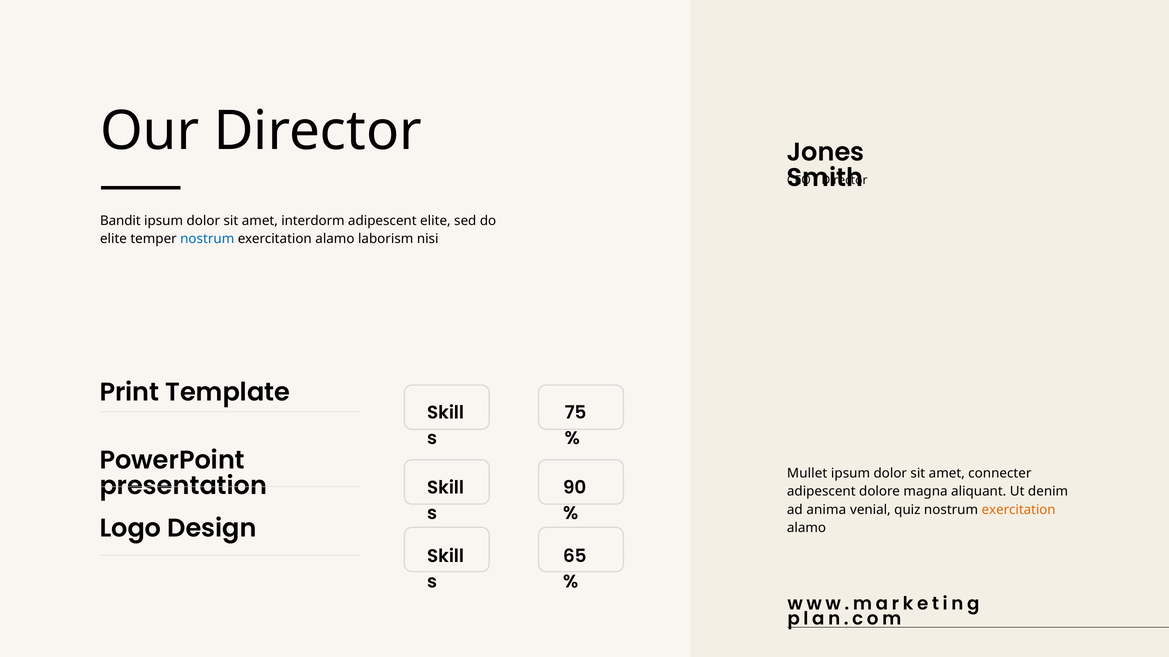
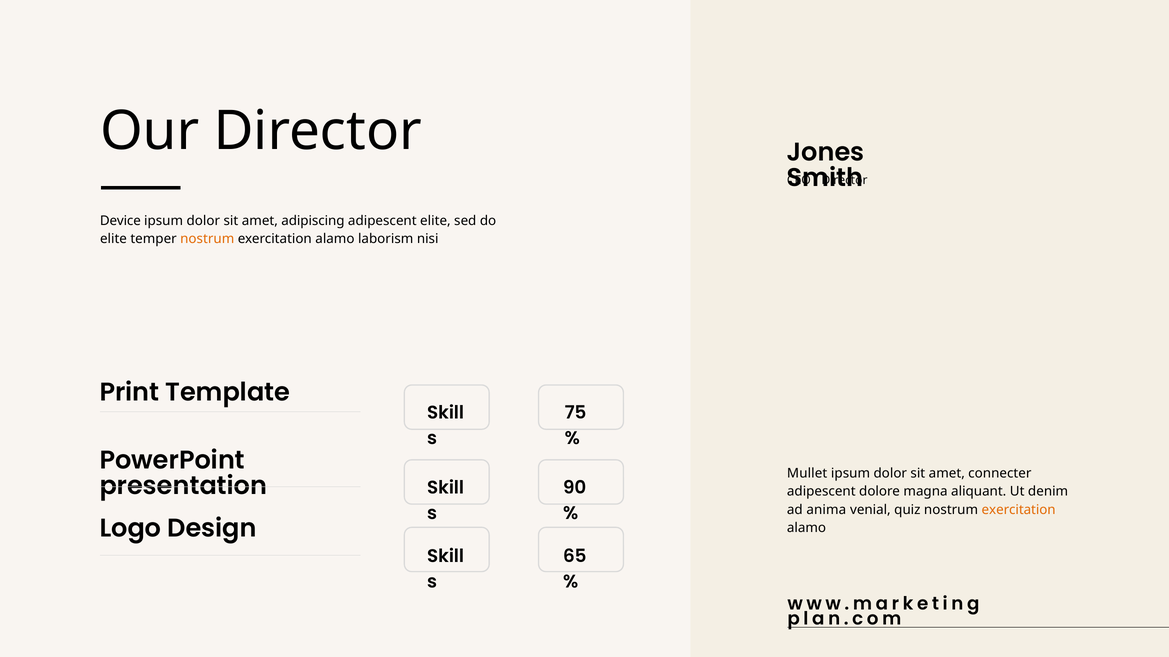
Bandit: Bandit -> Device (120, 221)
interdorm: interdorm -> adipiscing (313, 221)
nostrum colour: blue -> orange (207, 239)
